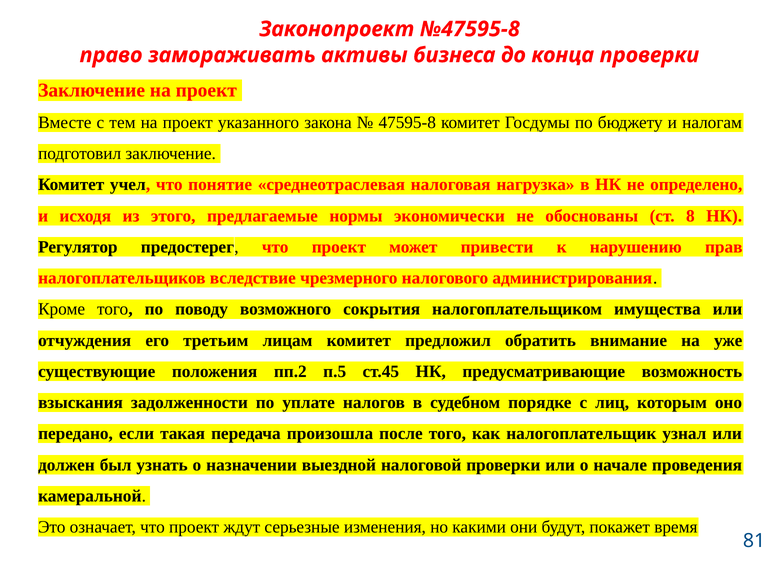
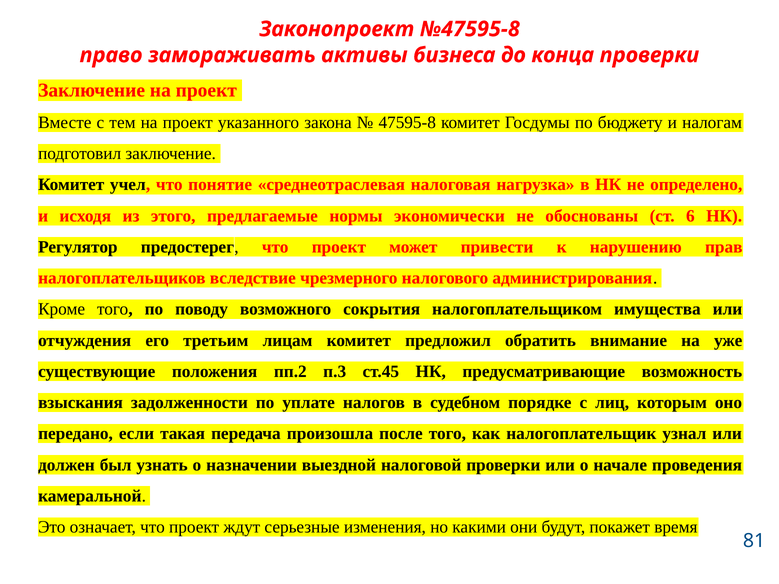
8: 8 -> 6 (690, 216)
п.5: п.5 -> п.3 (335, 372)
